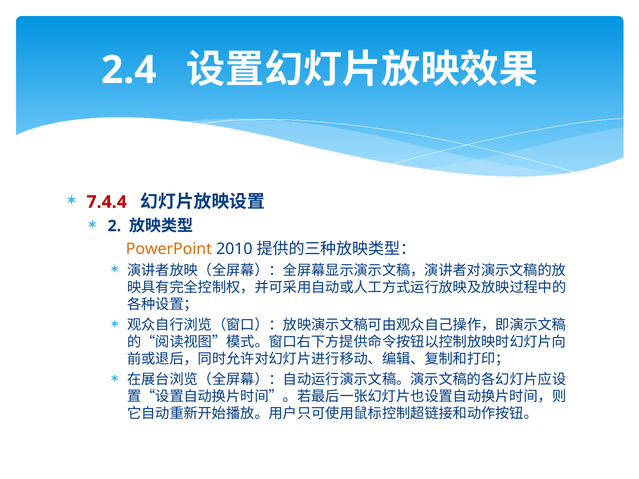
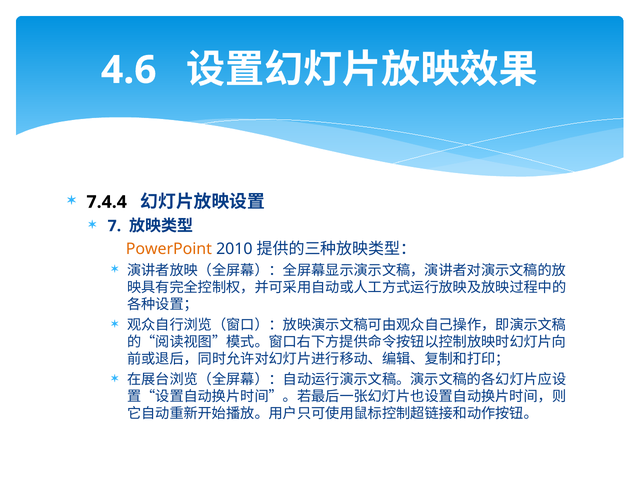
2.4: 2.4 -> 4.6 (129, 70)
7.4.4 colour: red -> black (107, 202)
2: 2 -> 7 (114, 226)
